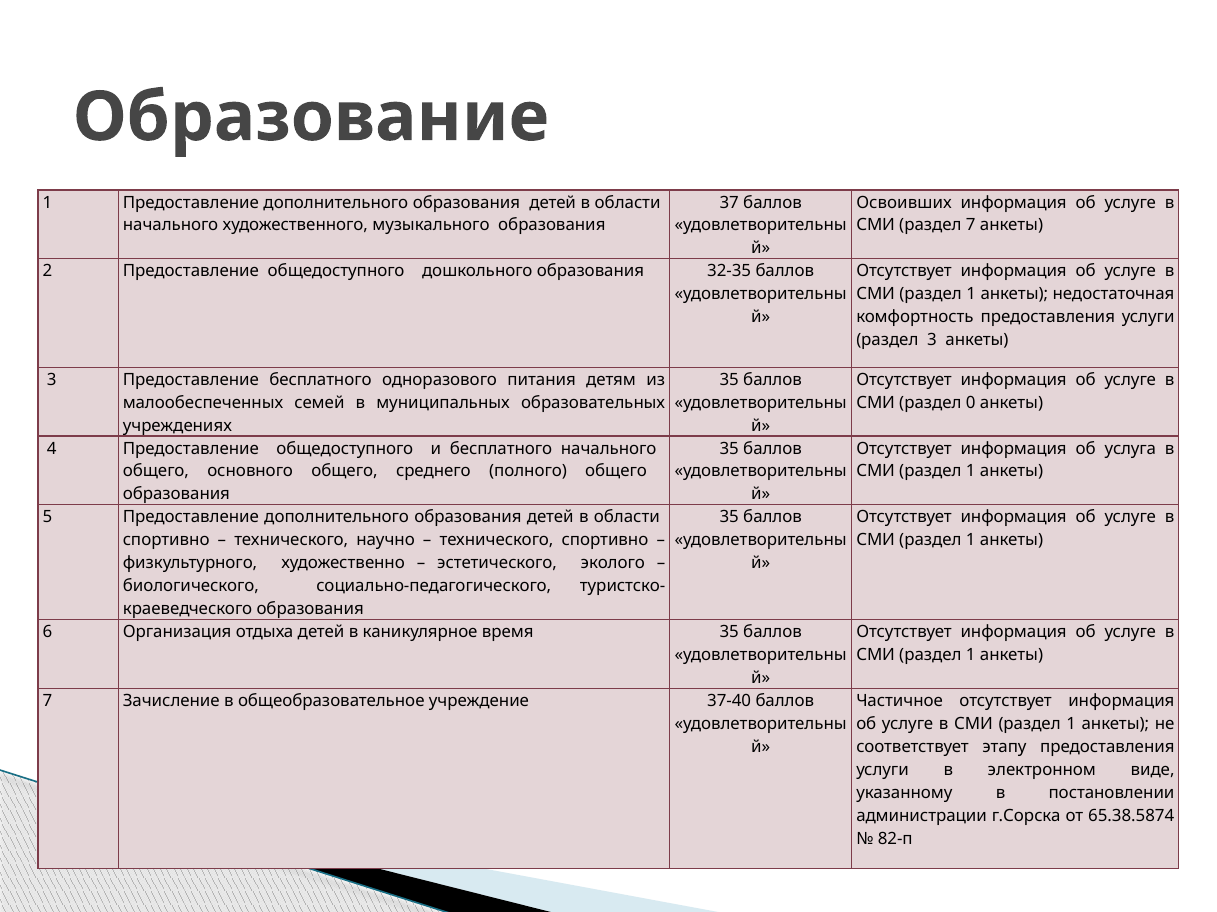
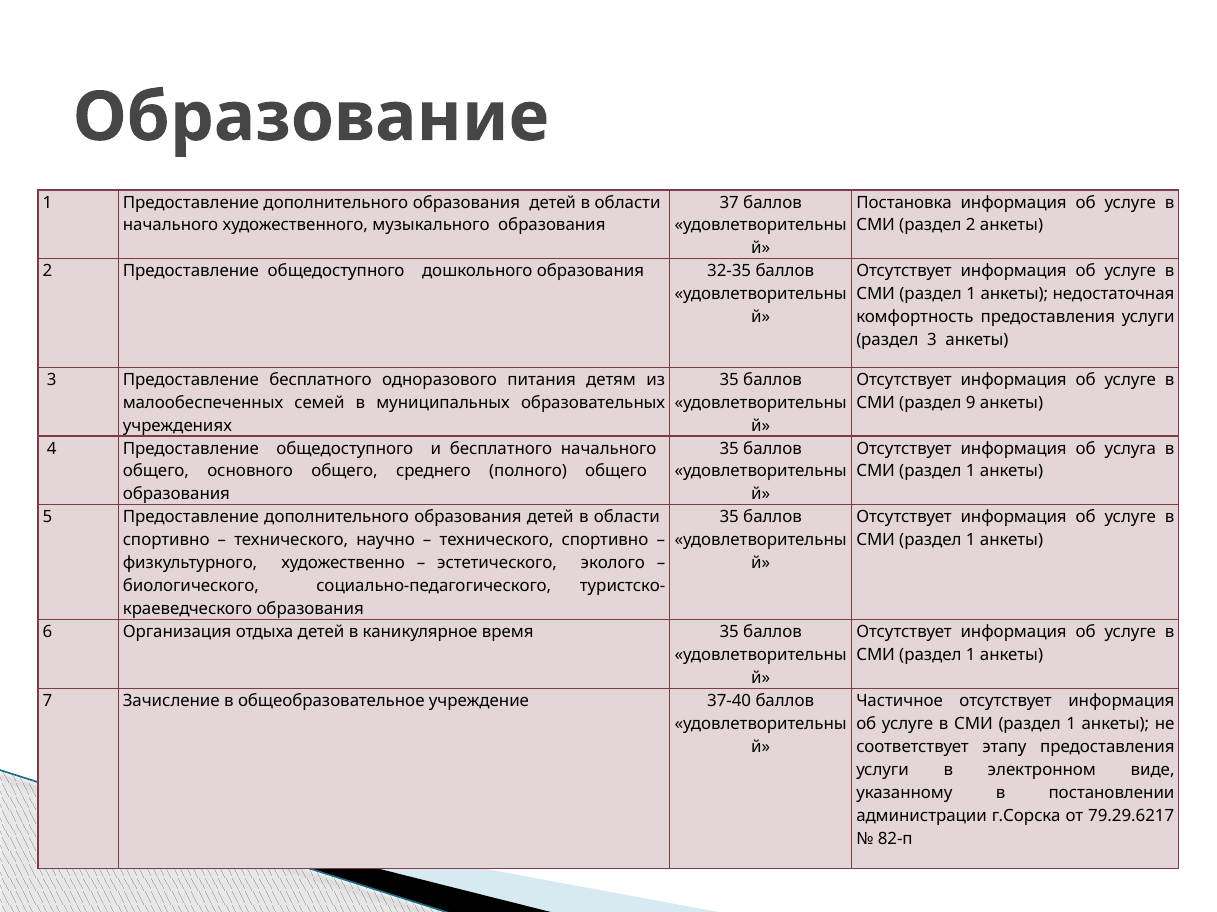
Освоивших: Освоивших -> Постановка (904, 203)
раздел 7: 7 -> 2 (971, 226)
0: 0 -> 9 (971, 403)
65.38.5874: 65.38.5874 -> 79.29.6217 (1131, 816)
